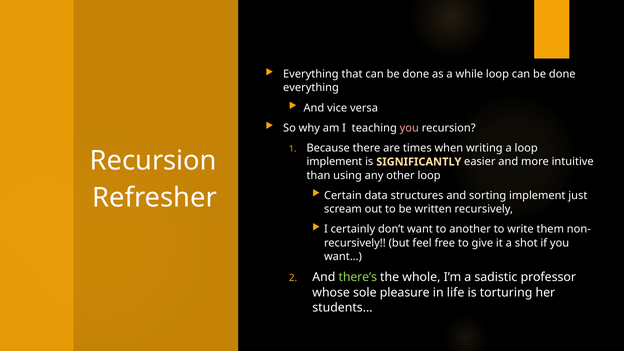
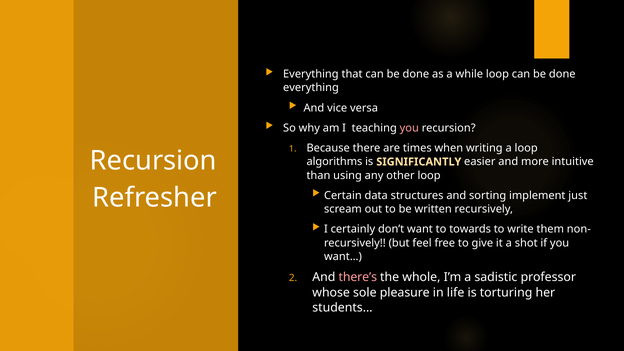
implement: implement -> algorithms (334, 162)
another: another -> towards (470, 229)
there’s colour: light green -> pink (358, 277)
